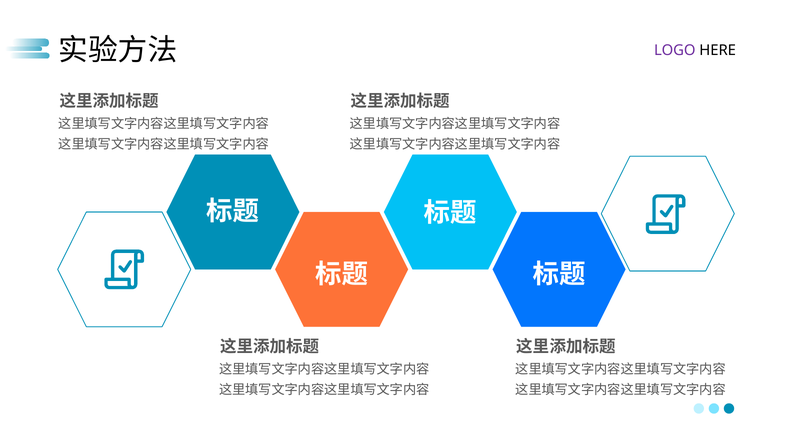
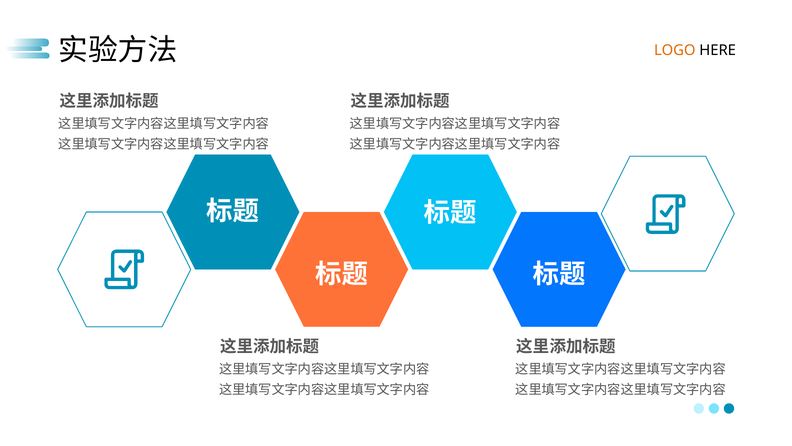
LOGO colour: purple -> orange (675, 50)
